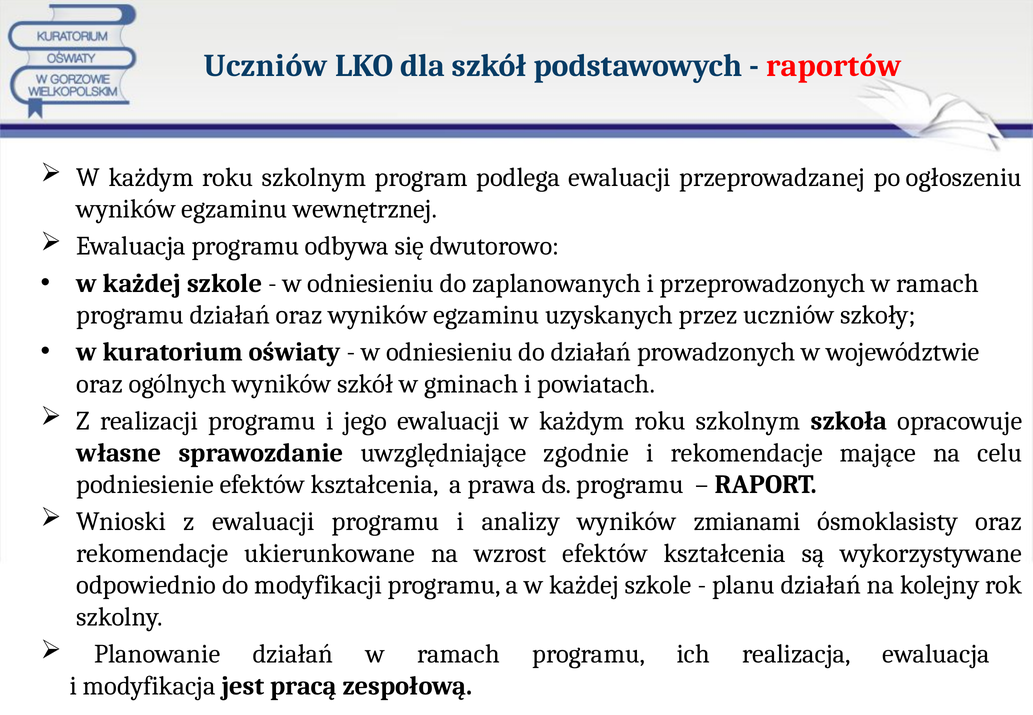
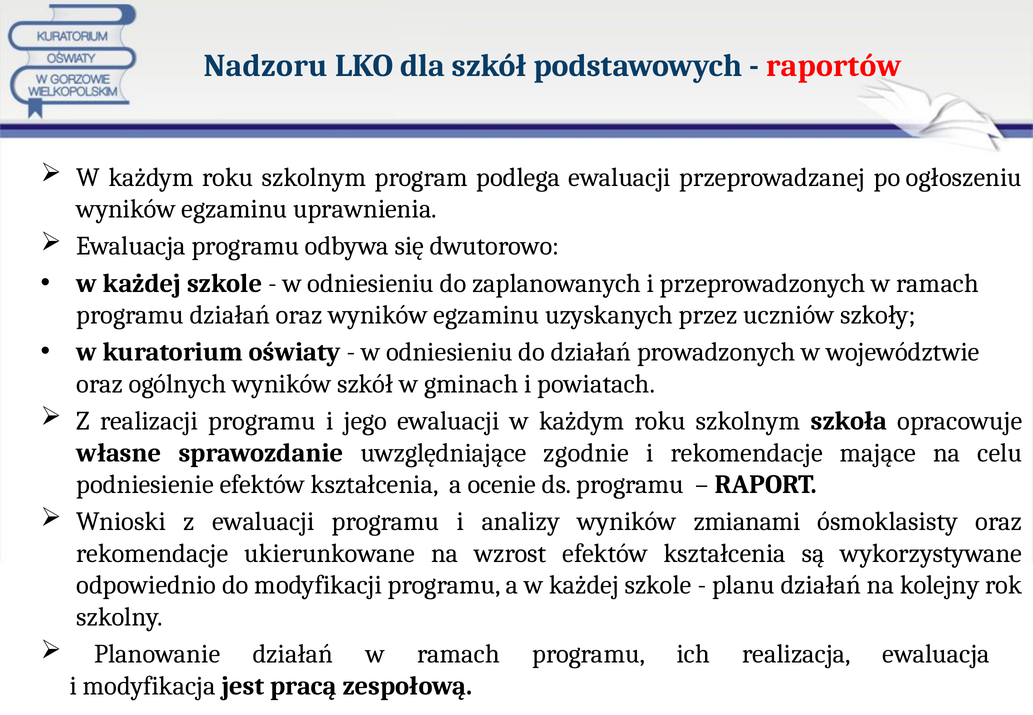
Uczniów: Uczniów -> Nadzoru (266, 66)
wewnętrznej: wewnętrznej -> uprawnienia (365, 209)
prawa: prawa -> ocenie (502, 485)
